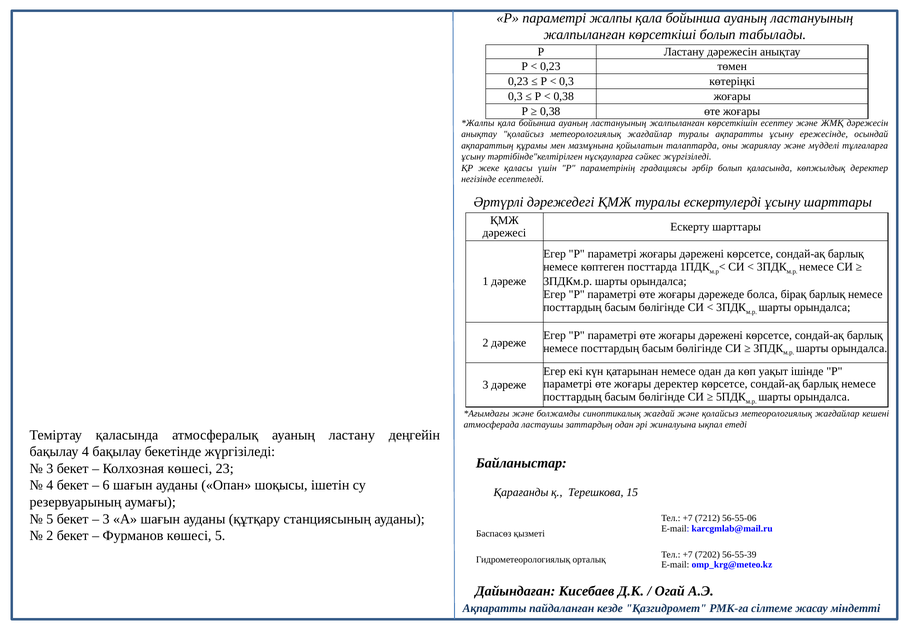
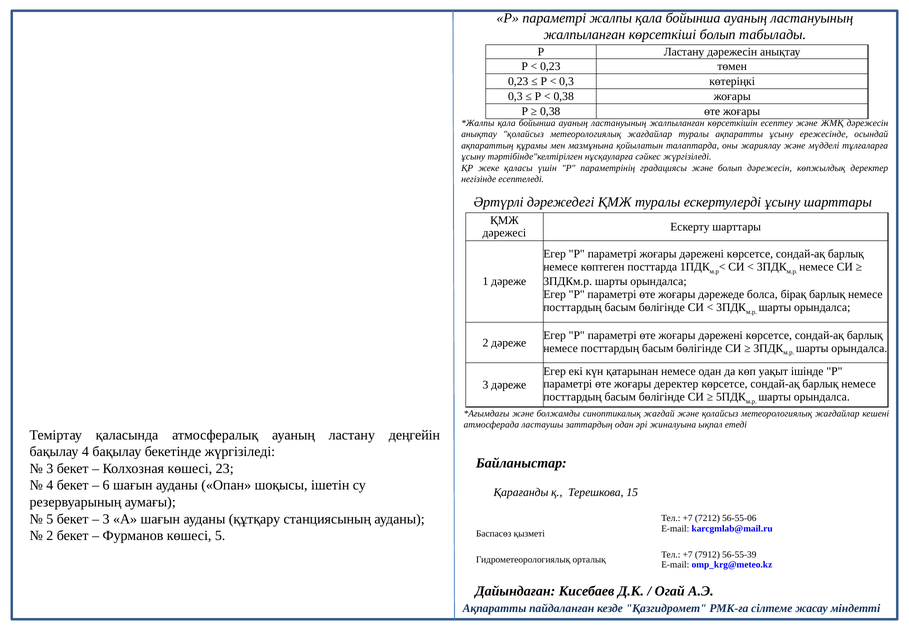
градациясы әрбір: әрбір -> және (702, 168)
болып қаласында: қаласында -> дәрежесін (770, 168)
7202: 7202 -> 7912 (707, 554)
